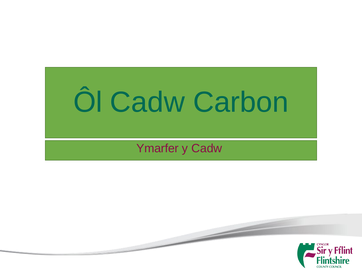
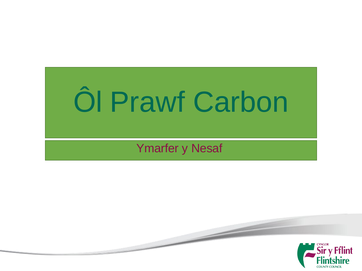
Ôl Cadw: Cadw -> Prawf (147, 103)
y Cadw: Cadw -> Nesaf (207, 149)
